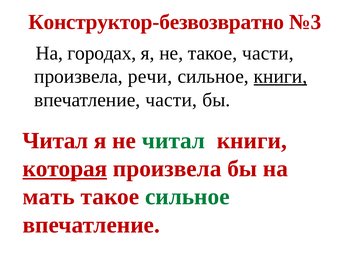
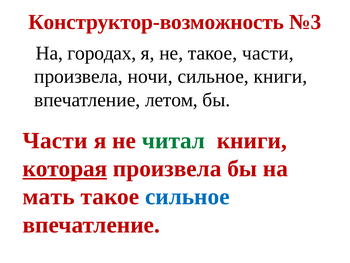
Конструктор-безвозвратно: Конструктор-безвозвратно -> Конструктор-возможность (156, 22)
речи: речи -> ночи (150, 76)
книги underline: present -> none (280, 76)
впечатление части: части -> летом (171, 100)
Читал: Читал -> Части (55, 140)
сильное colour: green -> blue (187, 196)
